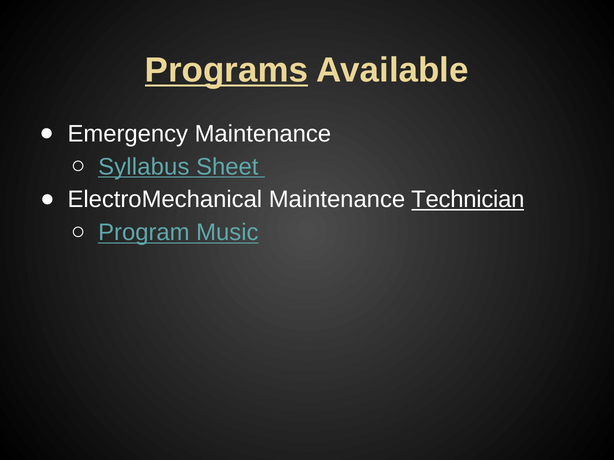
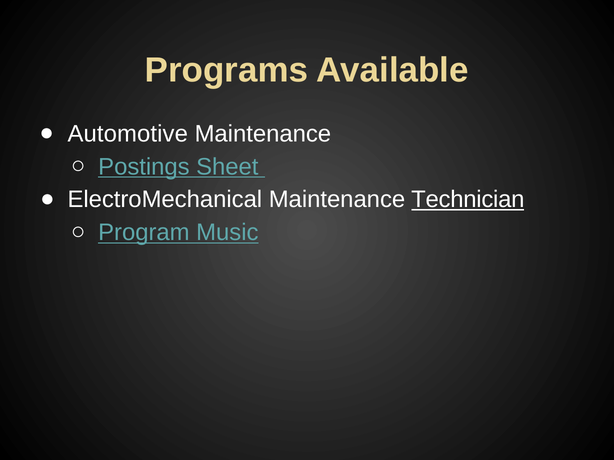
Programs underline: present -> none (226, 71)
Emergency: Emergency -> Automotive (128, 134)
Syllabus: Syllabus -> Postings (144, 167)
